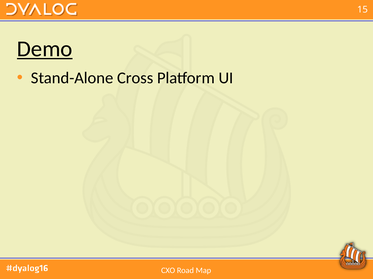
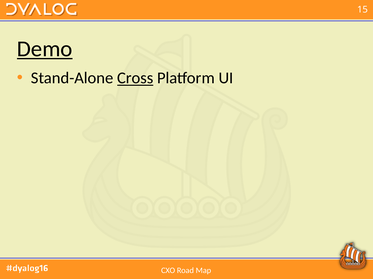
Cross underline: none -> present (135, 78)
